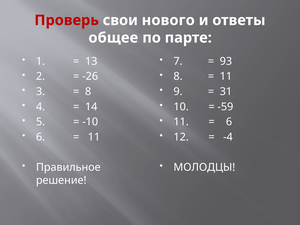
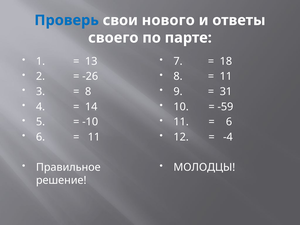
Проверь colour: red -> blue (67, 20)
общее: общее -> своего (113, 38)
93: 93 -> 18 (226, 61)
